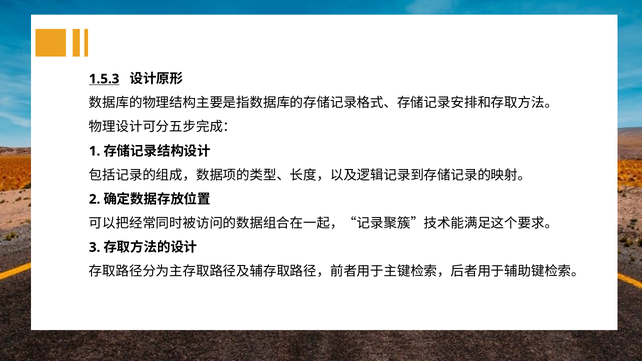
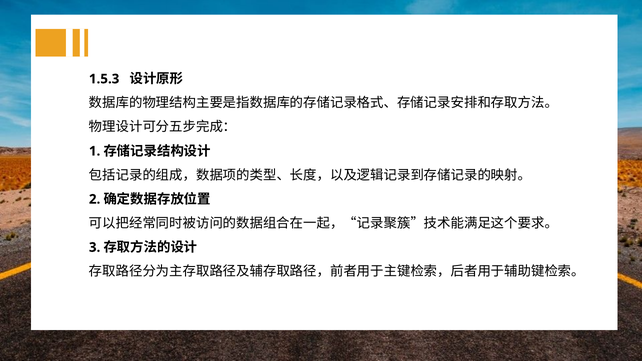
1.5.3 underline: present -> none (104, 79)
